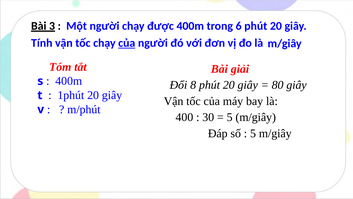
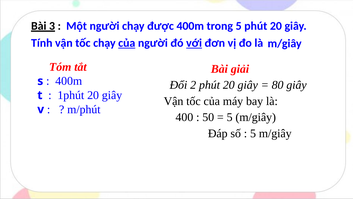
trong 6: 6 -> 5 (239, 26)
với underline: none -> present (194, 43)
8: 8 -> 2 (193, 85)
30: 30 -> 50 (208, 117)
